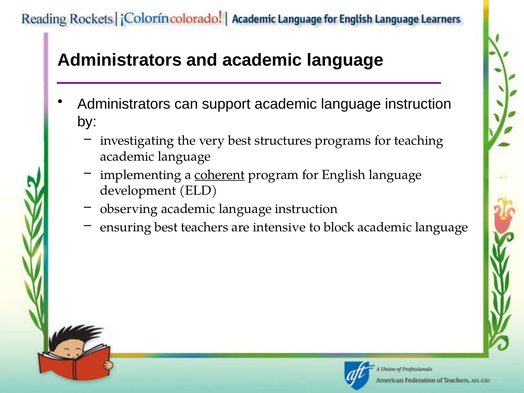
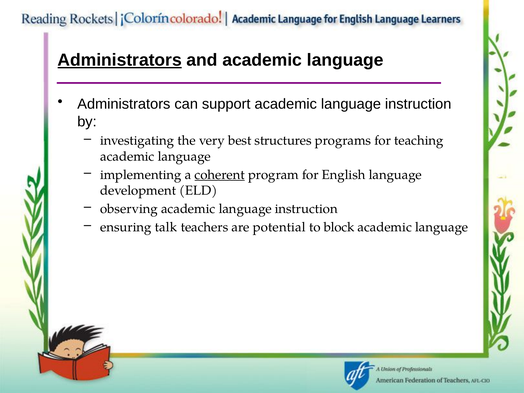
Administrators underline: none -> present (120, 60)
ensuring best: best -> talk (166, 227)
intensive: intensive -> potential (279, 227)
